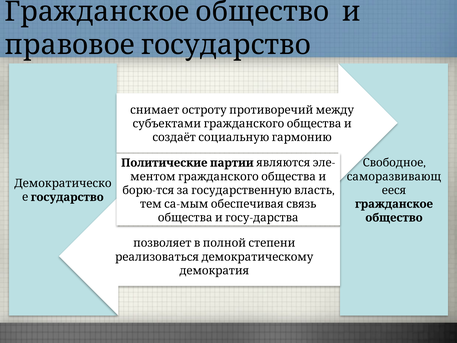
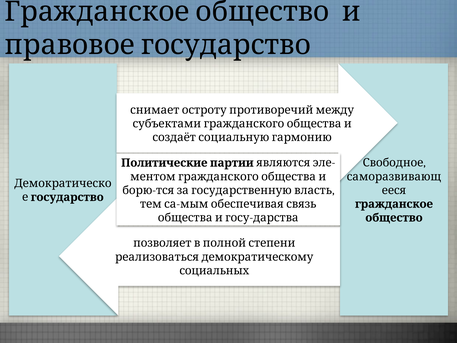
демократия: демократия -> социальных (214, 270)
